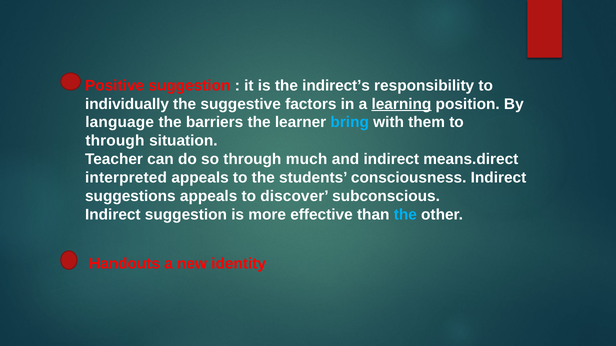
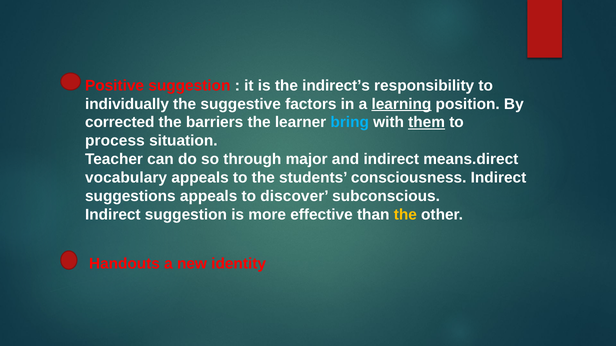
language: language -> corrected (120, 123)
them underline: none -> present (427, 123)
through: through -> process (115, 141)
much: much -> major (307, 160)
interpreted: interpreted -> vocabulary (126, 178)
the colour: light blue -> yellow (405, 215)
